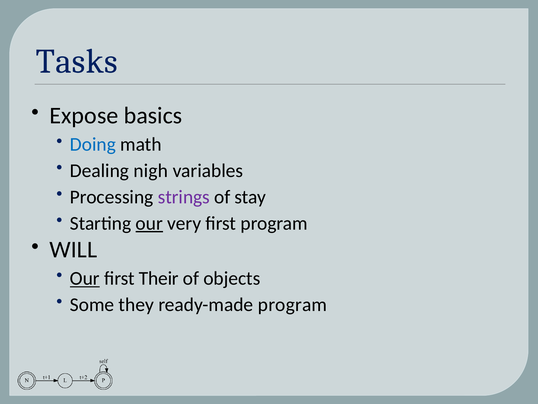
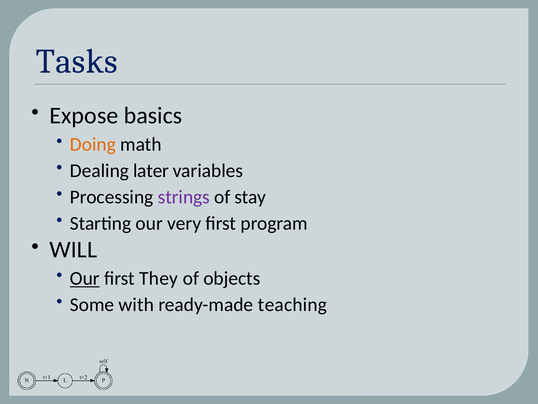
Doing colour: blue -> orange (93, 144)
nigh: nigh -> later (151, 170)
our underline: present -> none (149, 223)
Their: Their -> They (159, 278)
they: they -> with (136, 304)
ready-made program: program -> teaching (292, 304)
